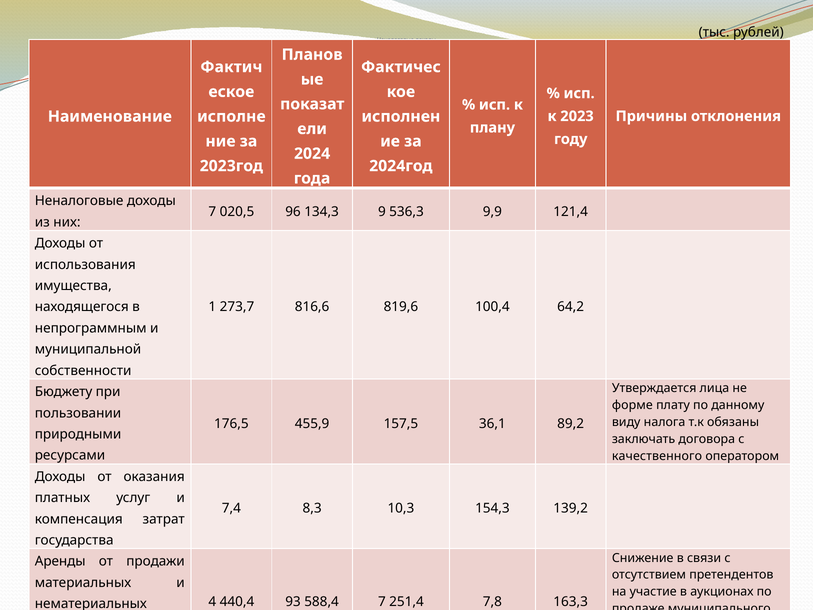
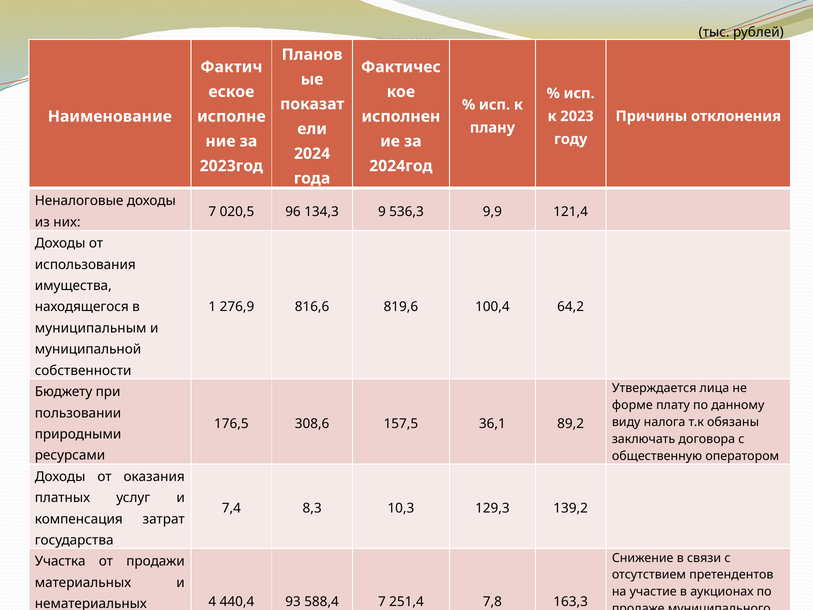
273,7: 273,7 -> 276,9 (237, 307)
непрограммным: непрограммным -> муниципальным (91, 328)
455,9: 455,9 -> 308,6 (312, 423)
качественного: качественного -> общественную (657, 456)
154,3: 154,3 -> 129,3 (492, 508)
Аренды: Аренды -> Участка (60, 561)
